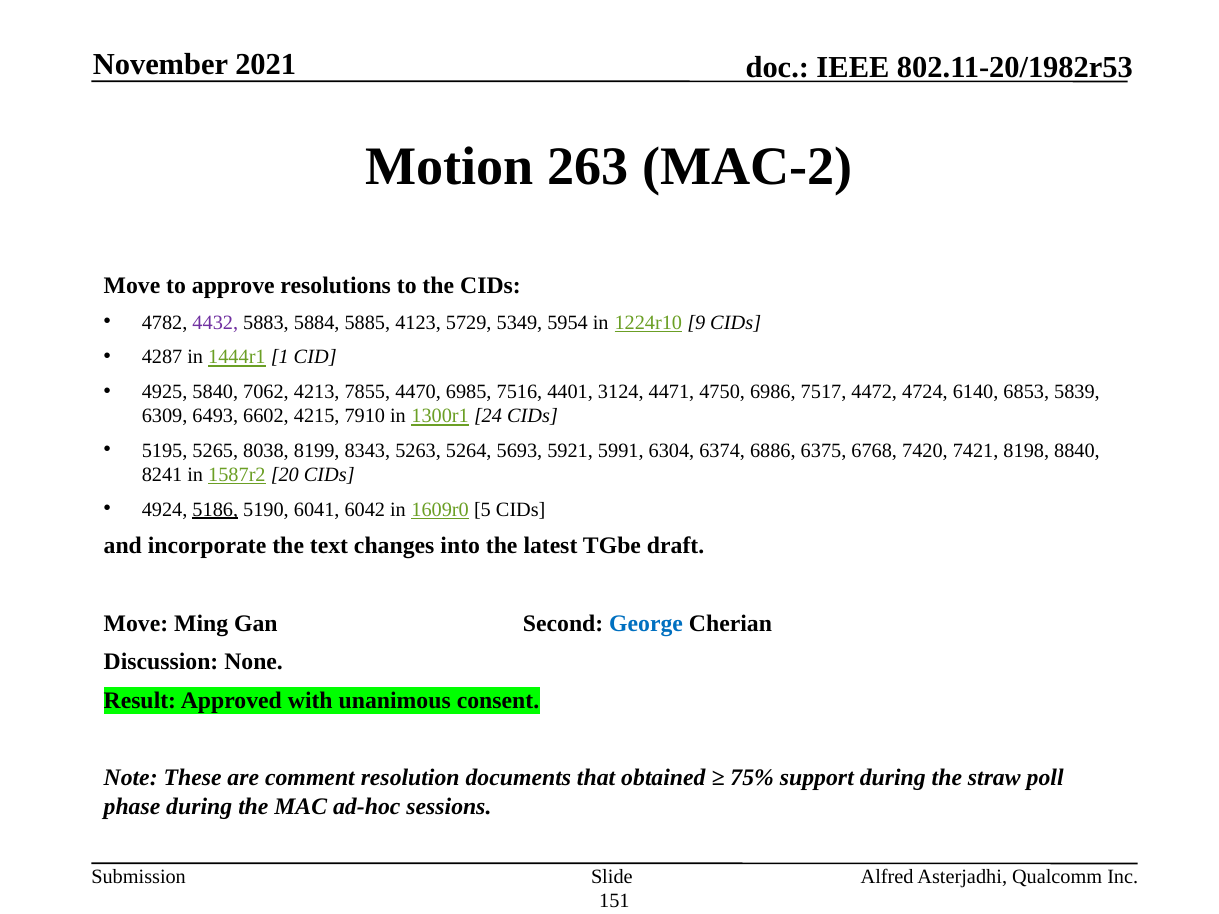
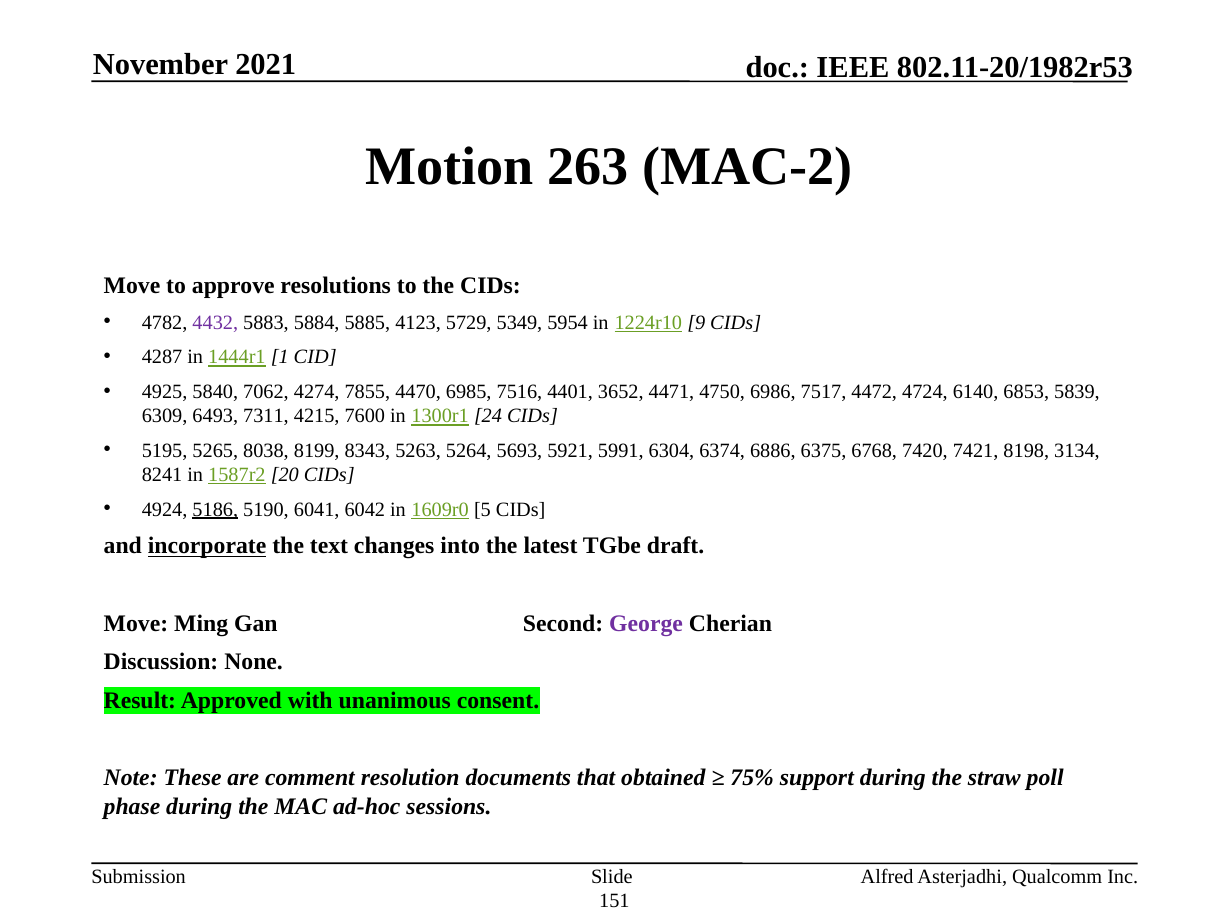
4213: 4213 -> 4274 (317, 392)
3124: 3124 -> 3652 (621, 392)
6602: 6602 -> 7311 (266, 416)
7910: 7910 -> 7600 (365, 416)
8840: 8840 -> 3134 (1077, 451)
incorporate underline: none -> present (207, 546)
George colour: blue -> purple (646, 624)
